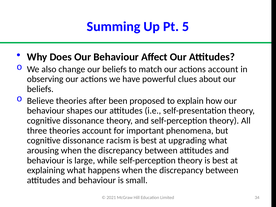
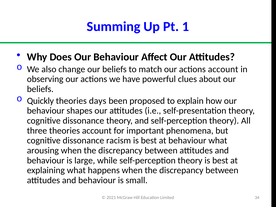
5: 5 -> 1 (186, 27)
Believe: Believe -> Quickly (40, 101)
after: after -> days (98, 101)
at upgrading: upgrading -> behaviour (187, 141)
